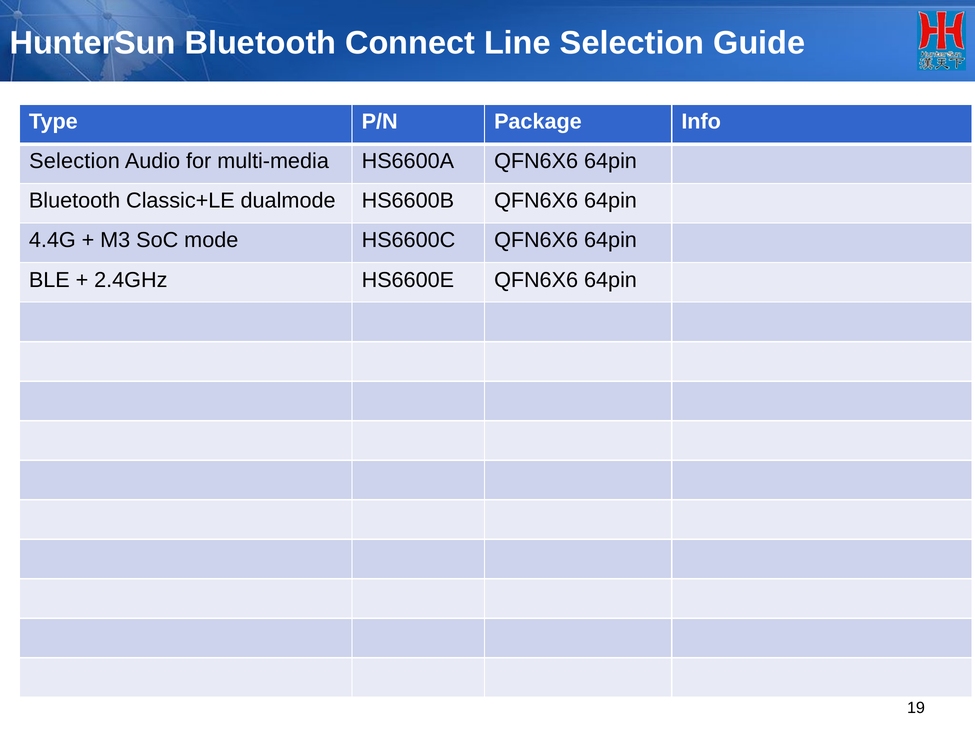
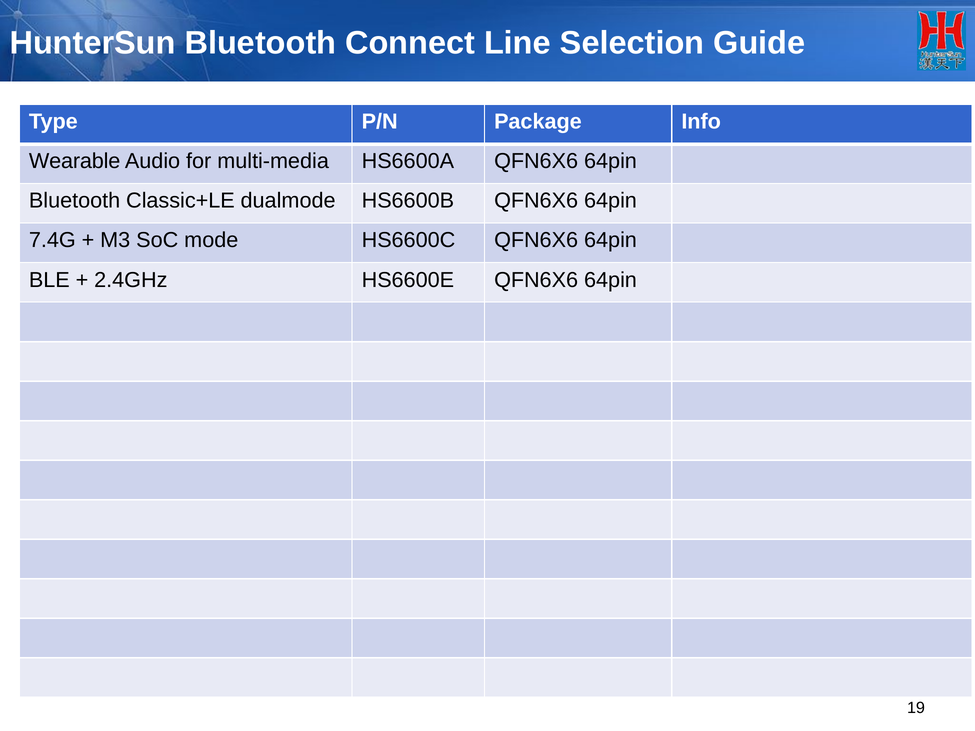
Selection: Selection -> Wearable (75, 161)
4.4G: 4.4G -> 7.4G (52, 240)
